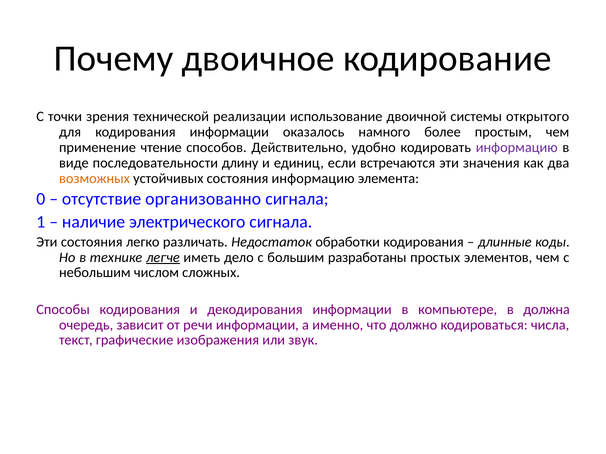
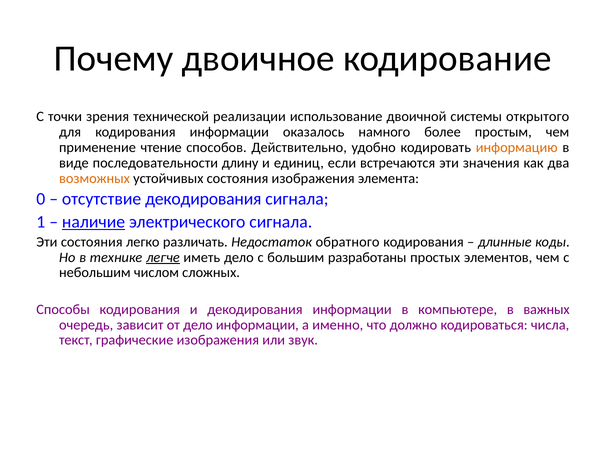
информацию colour: purple -> orange (517, 148)
состояния информацию: информацию -> изображения (313, 179)
отсутствие организованно: организованно -> декодирования (203, 199)
наличие underline: none -> present (94, 222)
обработки: обработки -> обратного (348, 242)
должна: должна -> важных (547, 310)
от речи: речи -> дело (198, 325)
